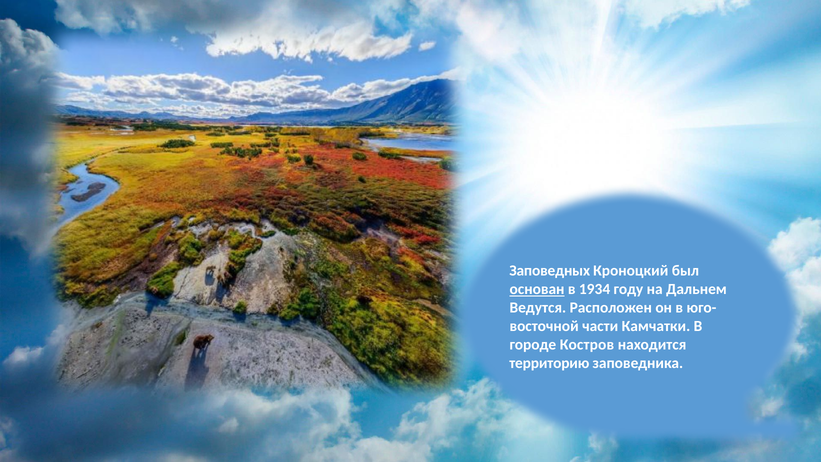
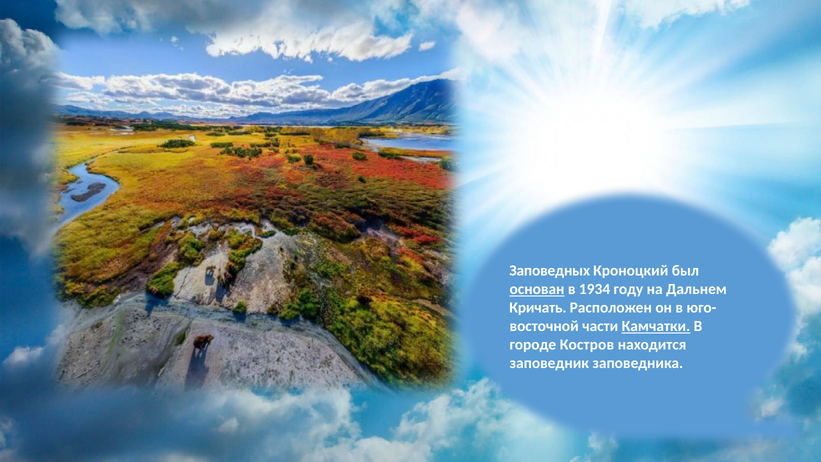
Ведутся: Ведутся -> Кричать (538, 308)
Камчатки underline: none -> present (656, 326)
территорию: территорию -> заповедник (549, 363)
